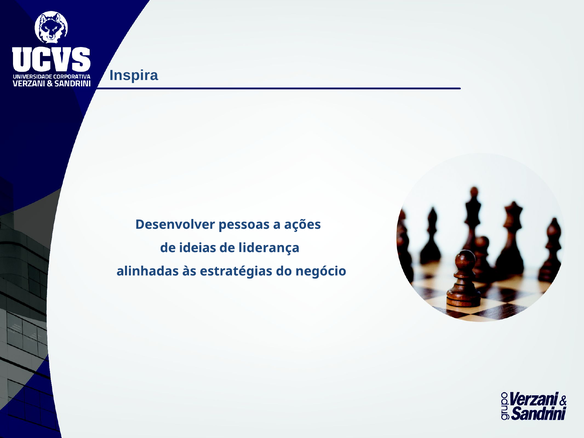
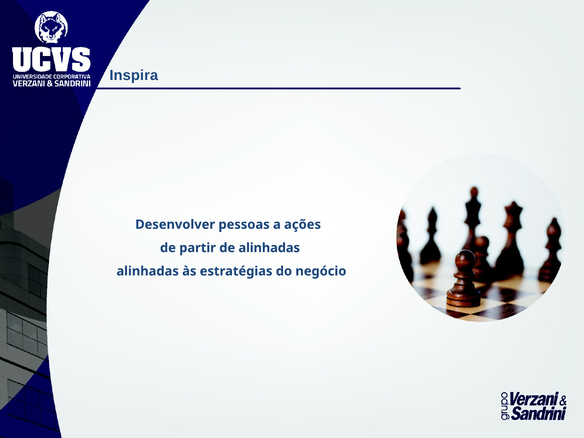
ideias: ideias -> partir (198, 248)
de liderança: liderança -> alinhadas (269, 248)
